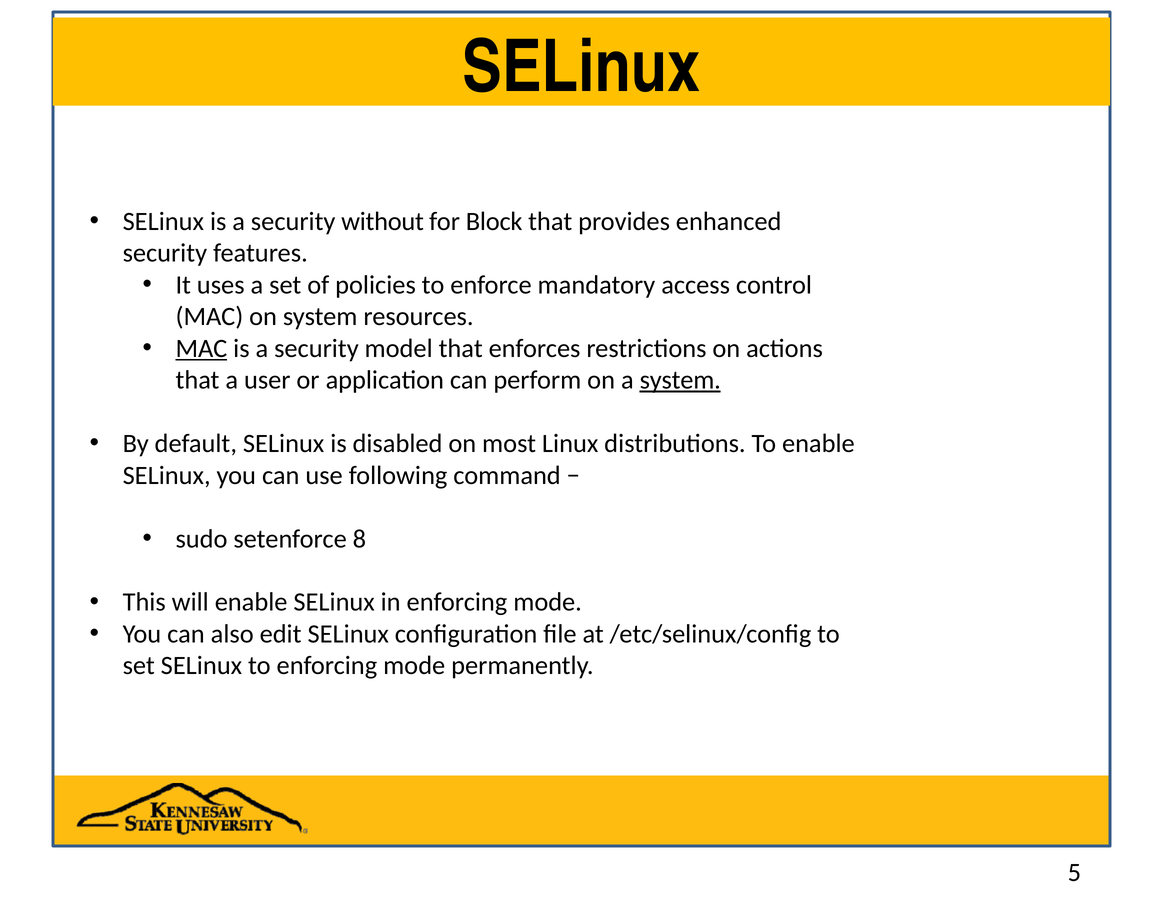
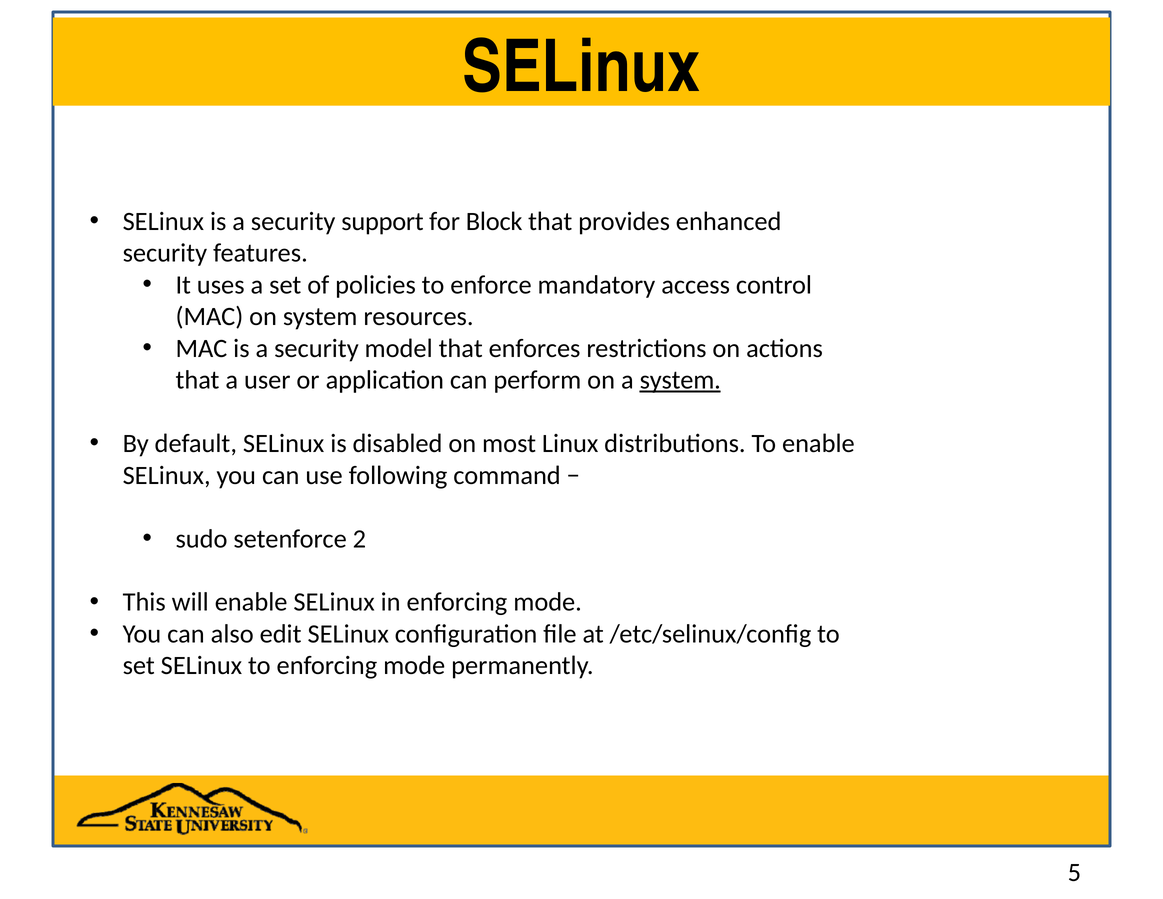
without: without -> support (383, 221)
MAC underline: present -> none (201, 348)
8: 8 -> 2 (359, 539)
